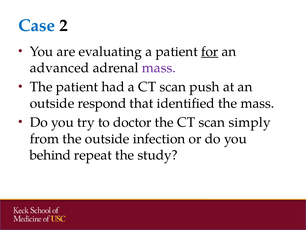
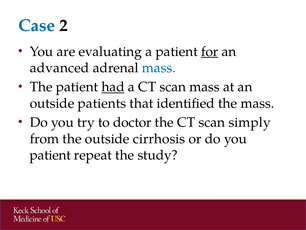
mass colour: purple -> blue (159, 68)
had underline: none -> present (113, 87)
scan push: push -> mass (205, 87)
respond: respond -> patients (102, 103)
infection: infection -> cirrhosis (159, 138)
behind: behind -> patient (50, 155)
